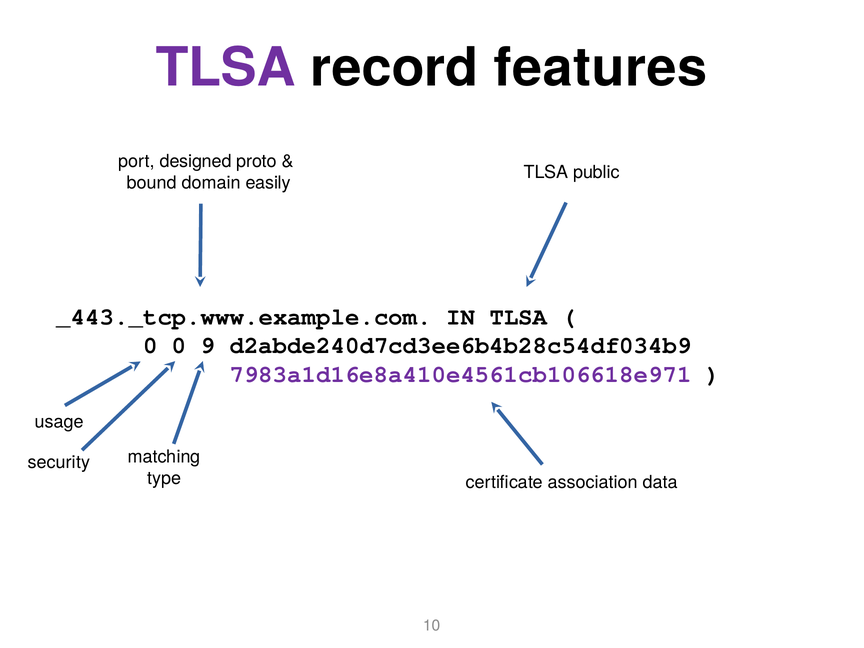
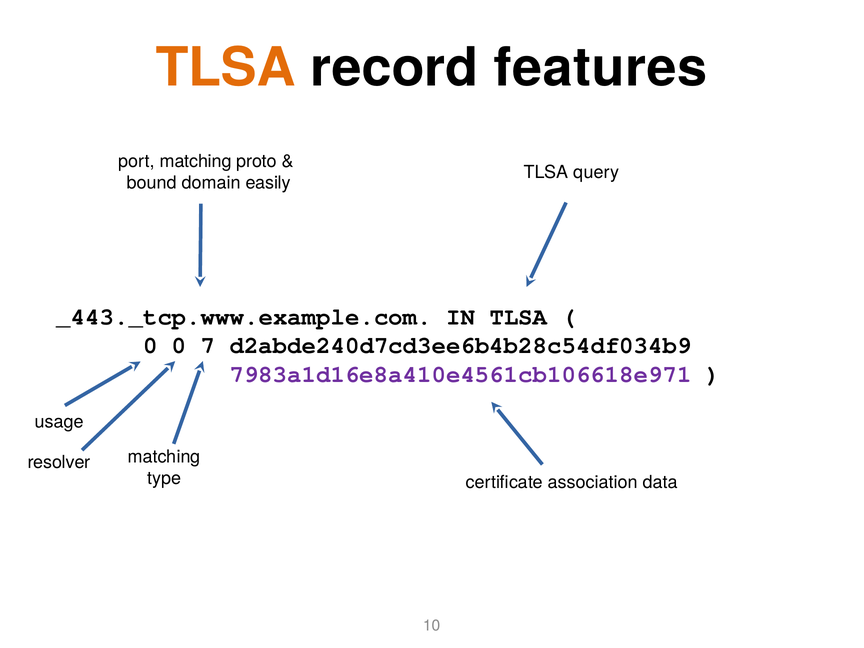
TLSA colour: purple -> orange (226, 68)
port designed: designed -> matching (196, 161)
public: public -> query (596, 172)
9: 9 -> 7 (208, 345)
security: security -> resolver (59, 462)
